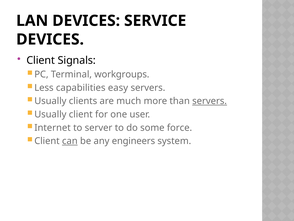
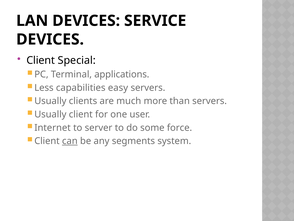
Signals: Signals -> Special (77, 60)
workgroups: workgroups -> applications (122, 74)
servers underline: present -> none (210, 101)
engineers: engineers -> segments (133, 141)
